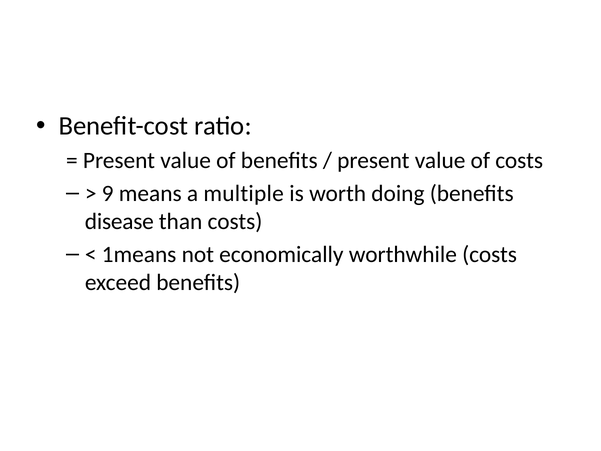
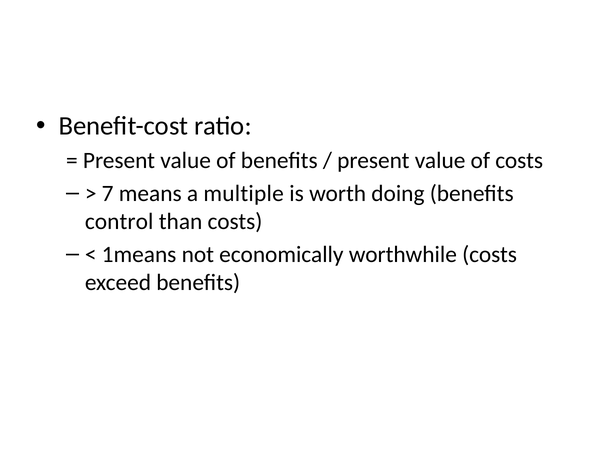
9: 9 -> 7 (108, 193)
disease: disease -> control (119, 221)
